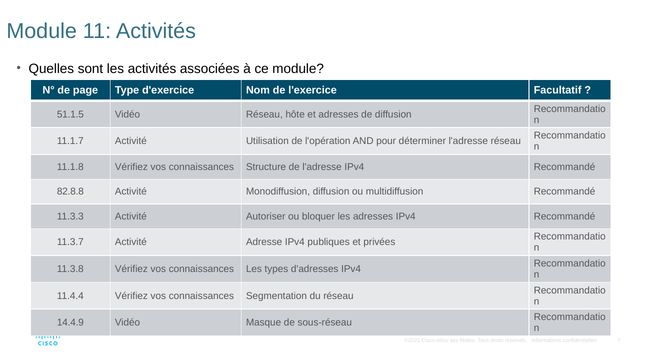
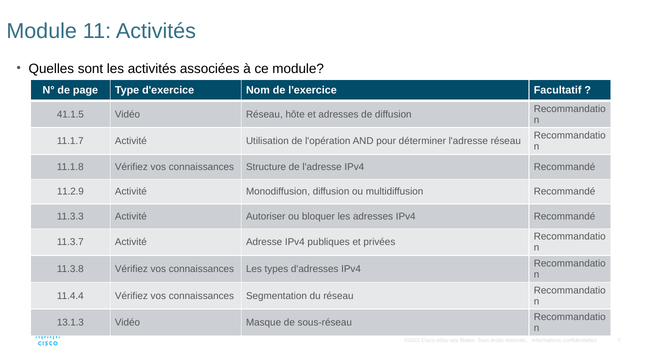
51.1.5: 51.1.5 -> 41.1.5 (70, 114)
82.8.8: 82.8.8 -> 11.2.9 (70, 192)
14.4.9: 14.4.9 -> 13.1.3 (70, 322)
